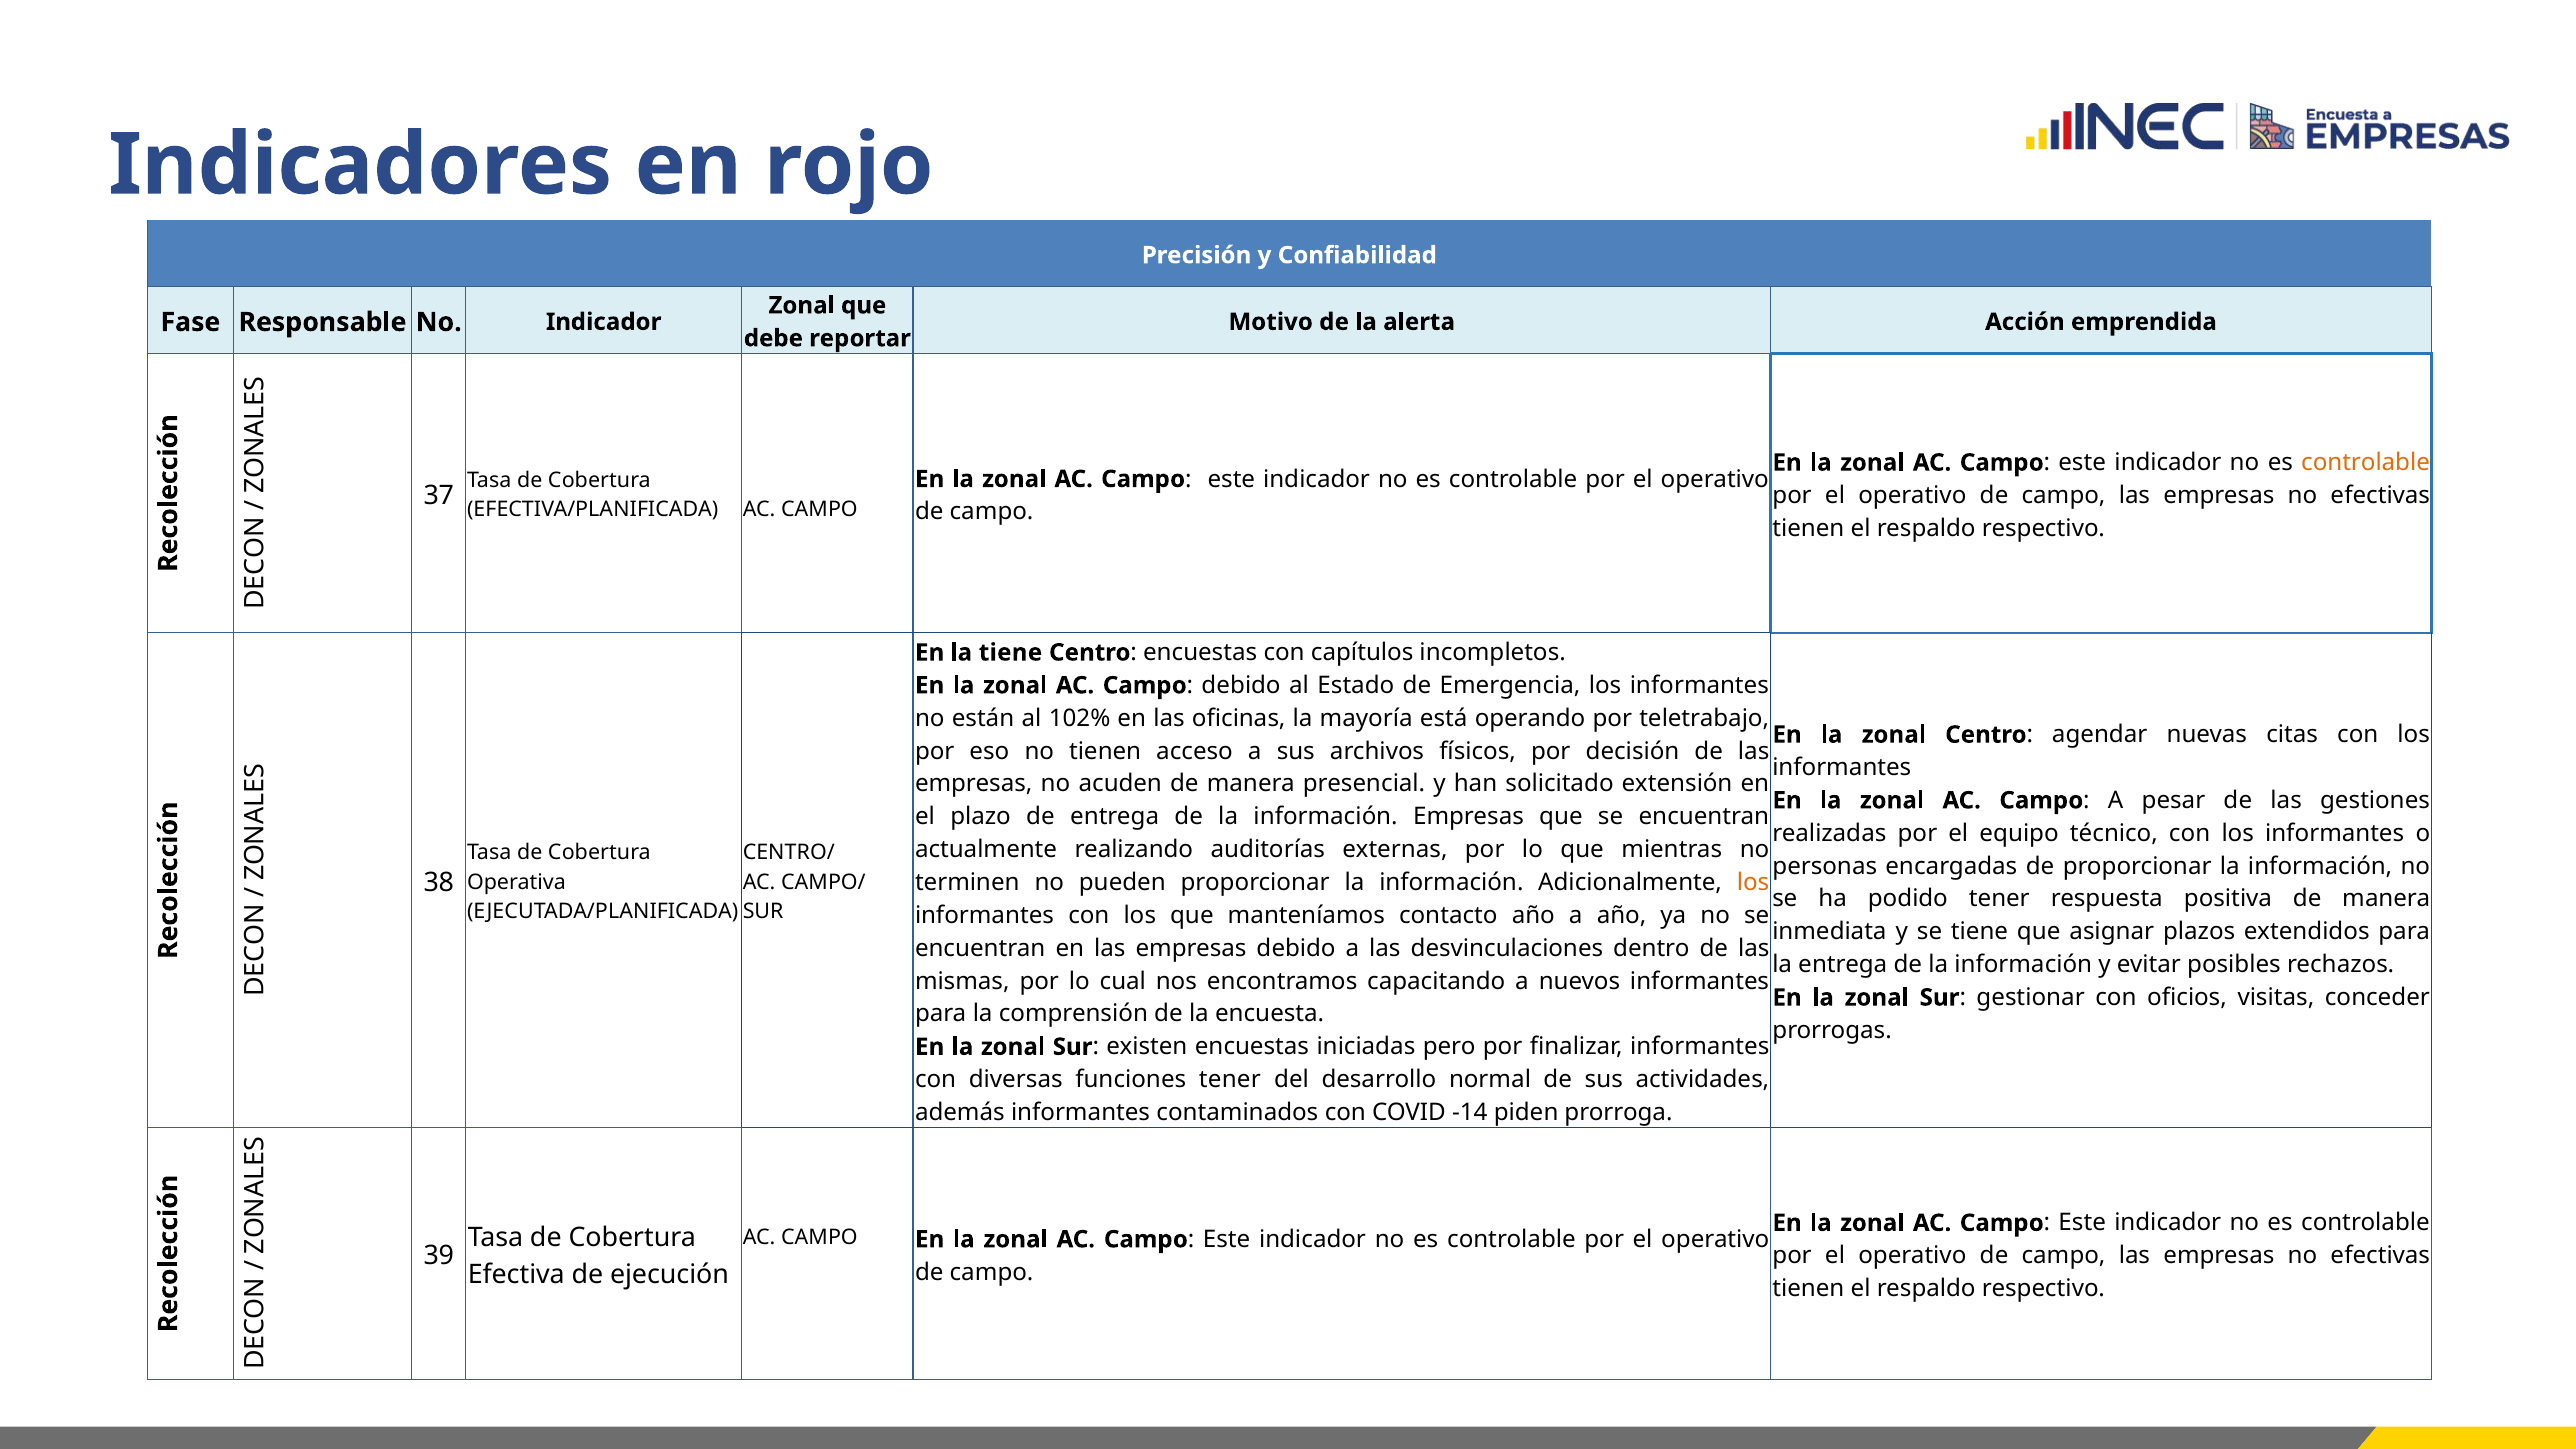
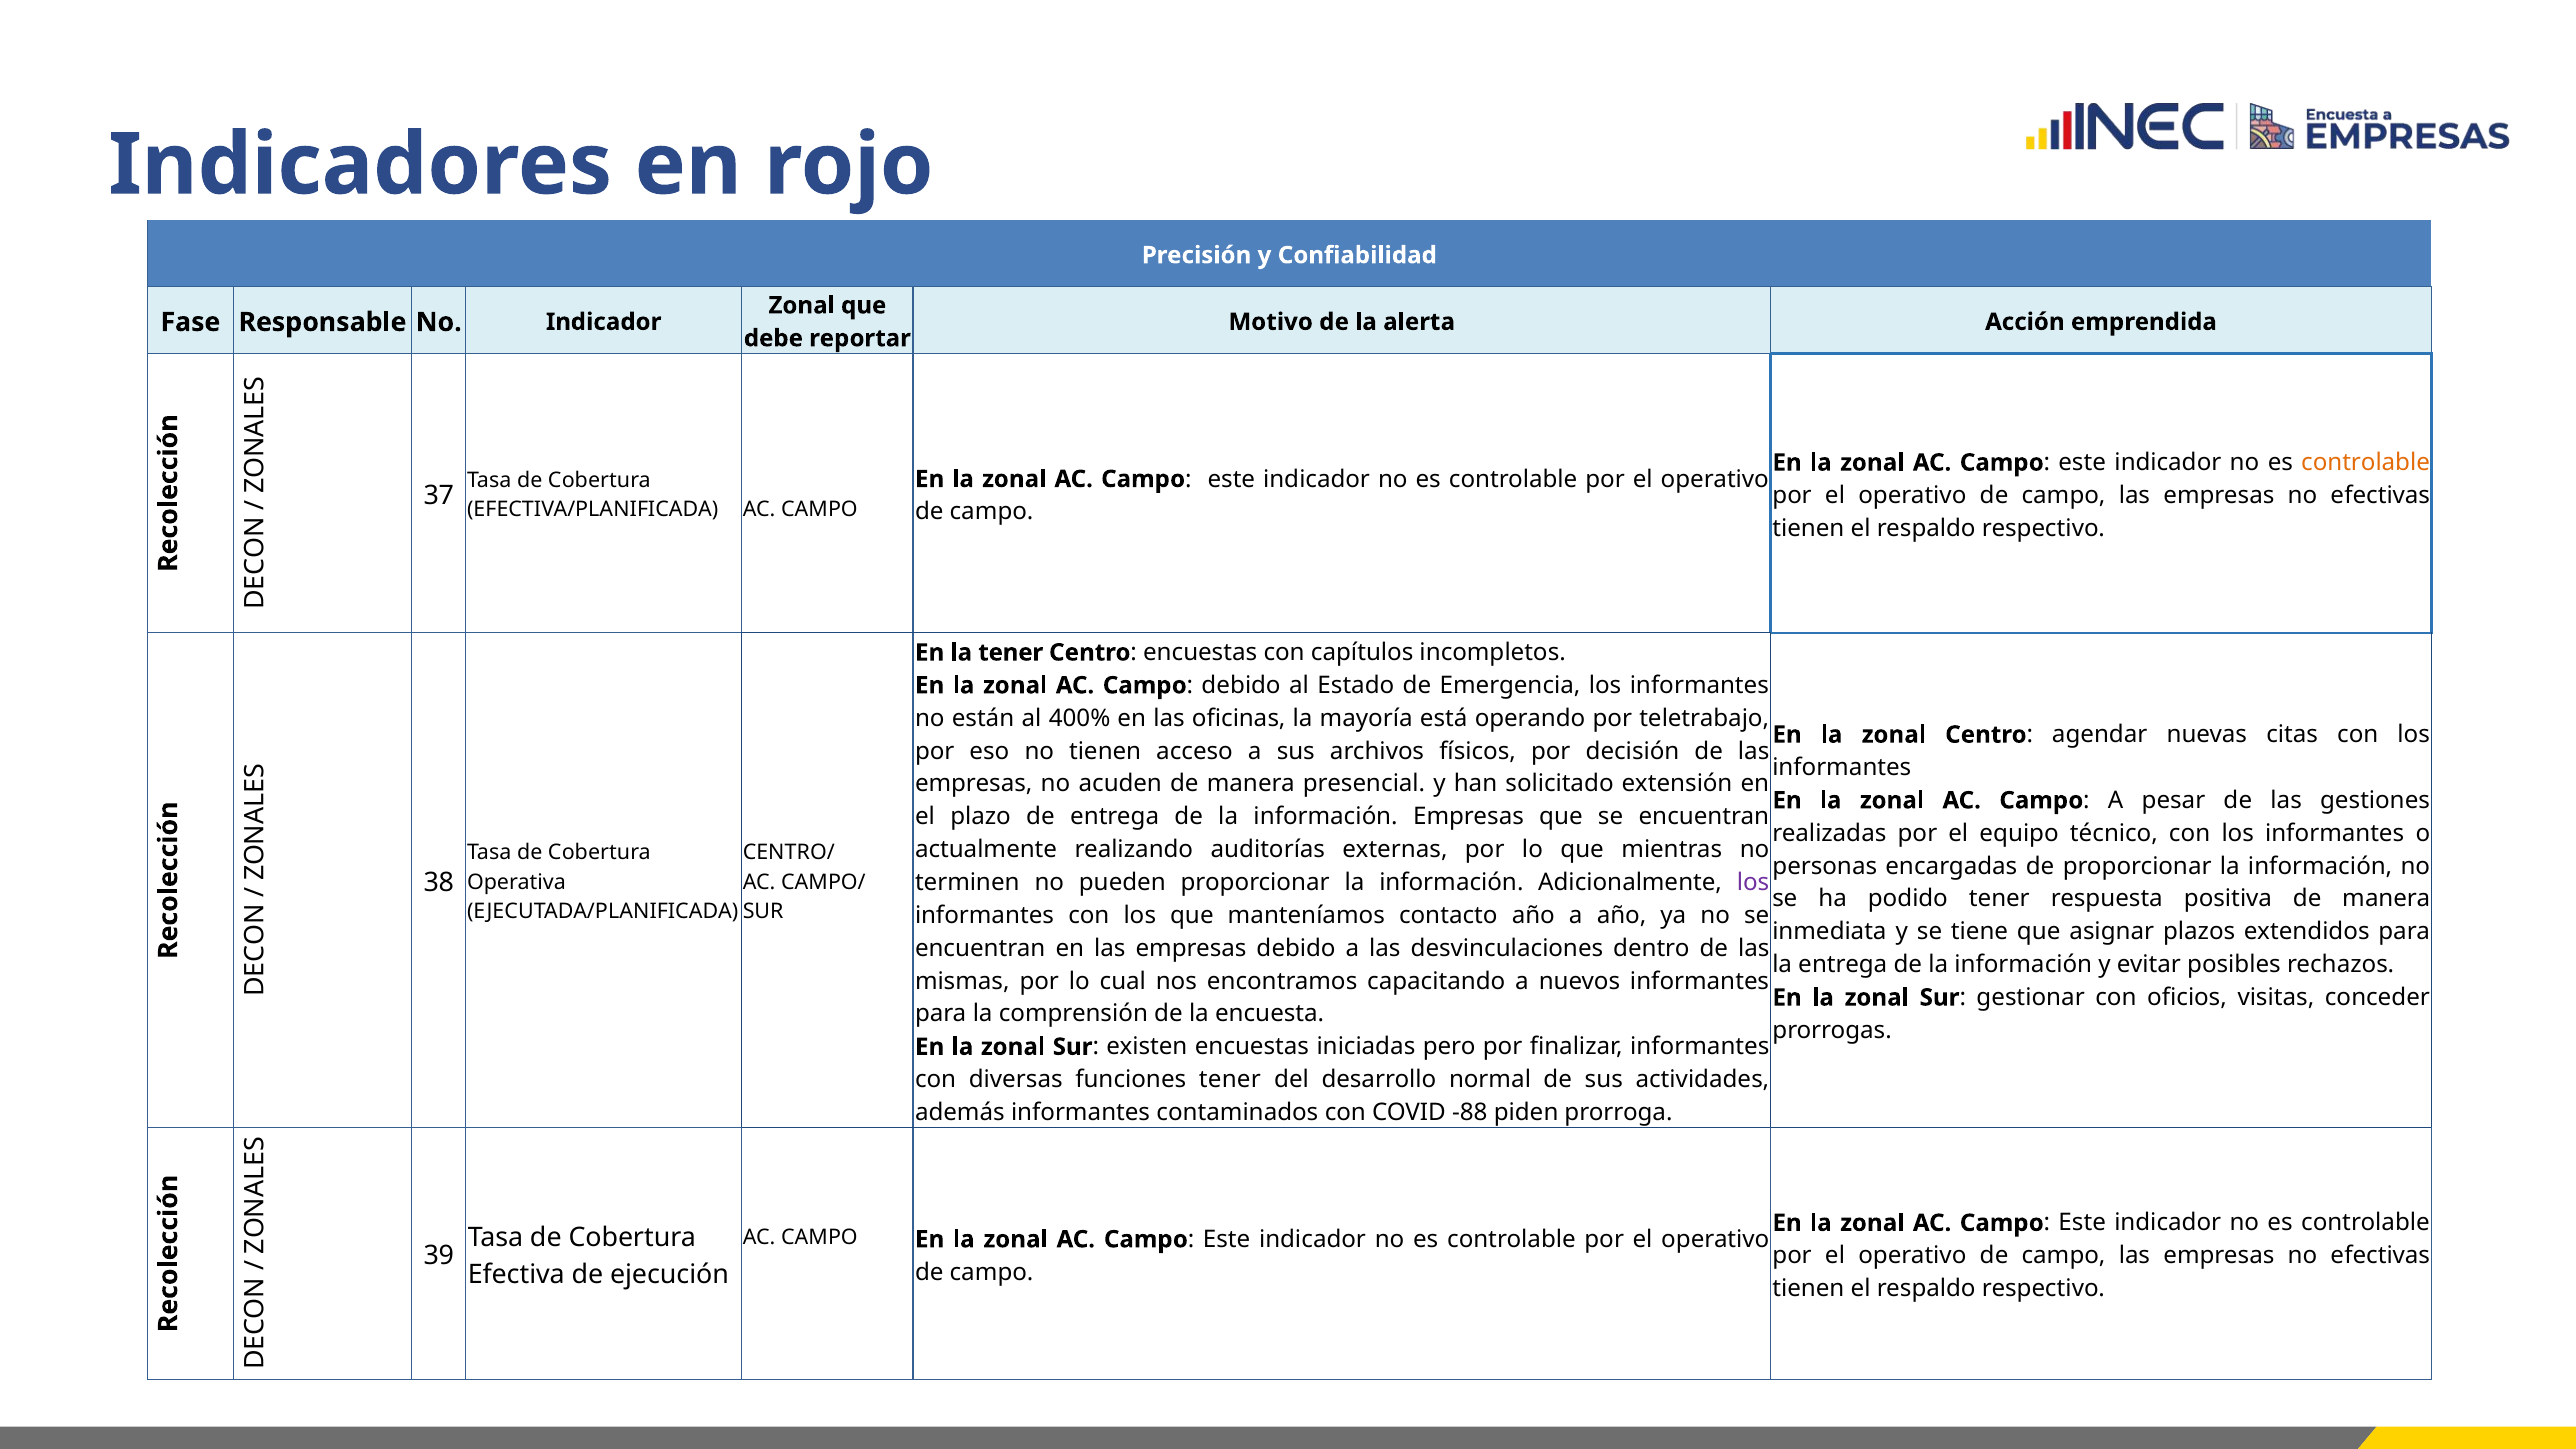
la tiene: tiene -> tener (1011, 653)
102%: 102% -> 400% (1080, 718)
los colour: orange -> purple (1753, 883)
-14: -14 -> -88 (1470, 1113)
